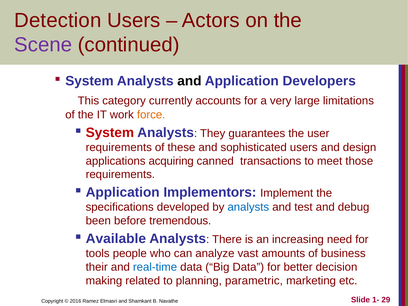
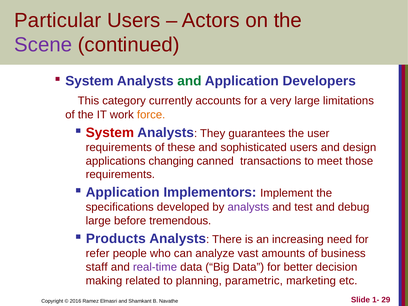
Detection: Detection -> Particular (58, 20)
and colour: black -> green (189, 81)
acquiring: acquiring -> changing (171, 161)
analysts colour: blue -> purple (248, 207)
been: been -> large (98, 221)
Available: Available -> Products (116, 239)
tools: tools -> refer (98, 253)
their: their -> staff (97, 267)
real-time colour: blue -> purple (155, 267)
